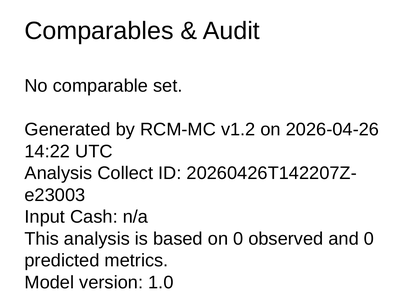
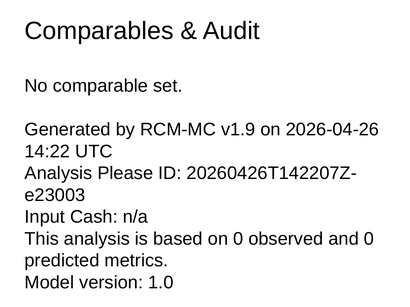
v1.2: v1.2 -> v1.9 (238, 130)
Collect: Collect -> Please (125, 173)
